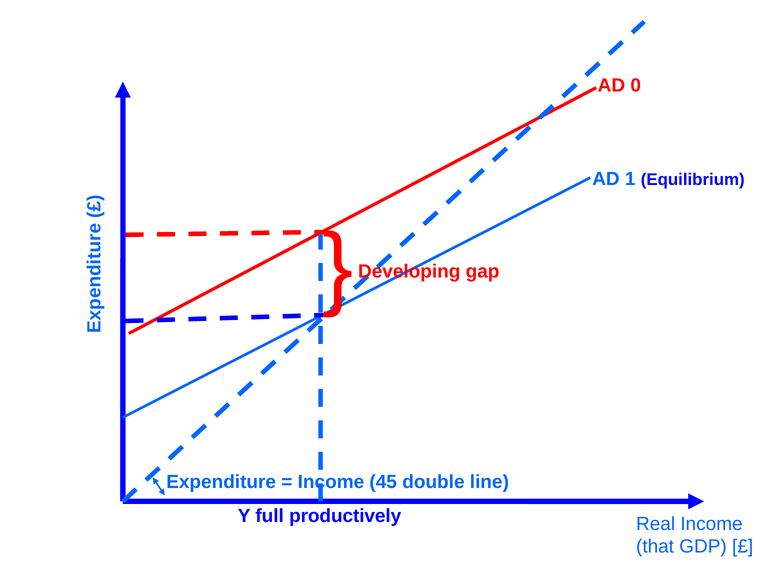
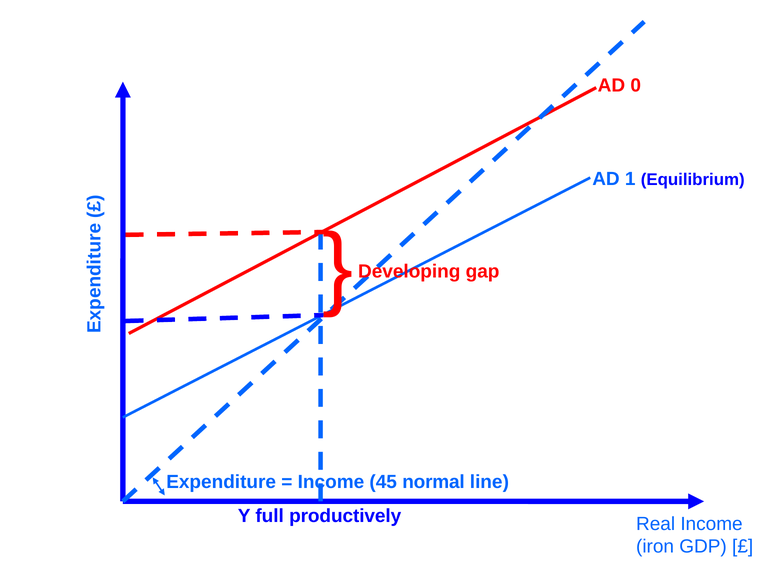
double: double -> normal (434, 482)
that: that -> iron (655, 546)
